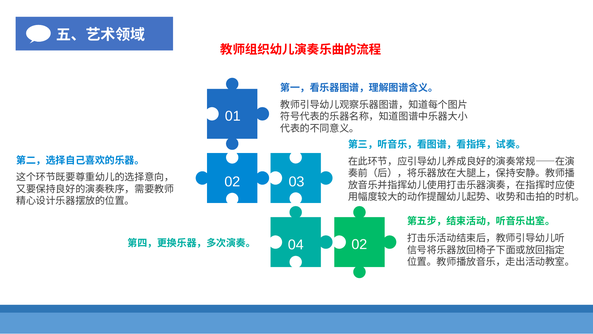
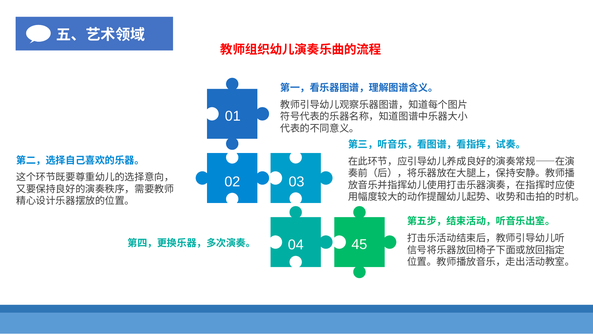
04 02: 02 -> 45 (359, 244)
